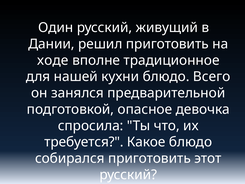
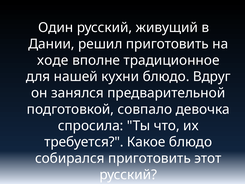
Всего: Всего -> Вдруг (212, 77)
опасное: опасное -> совпало (145, 109)
